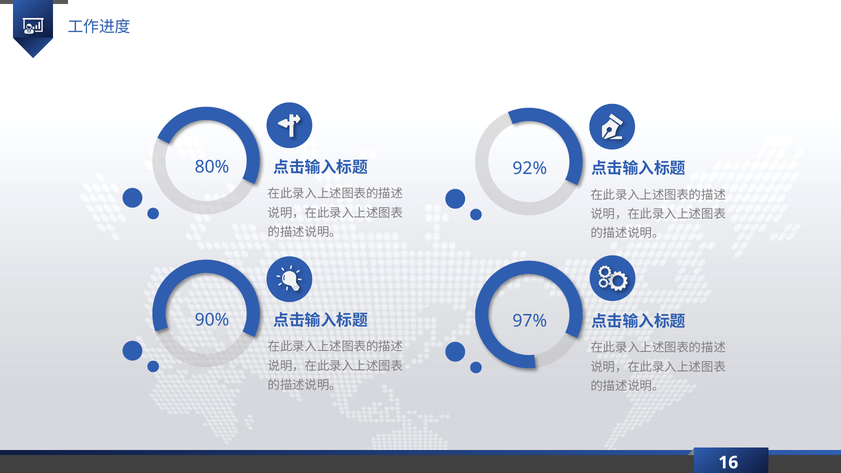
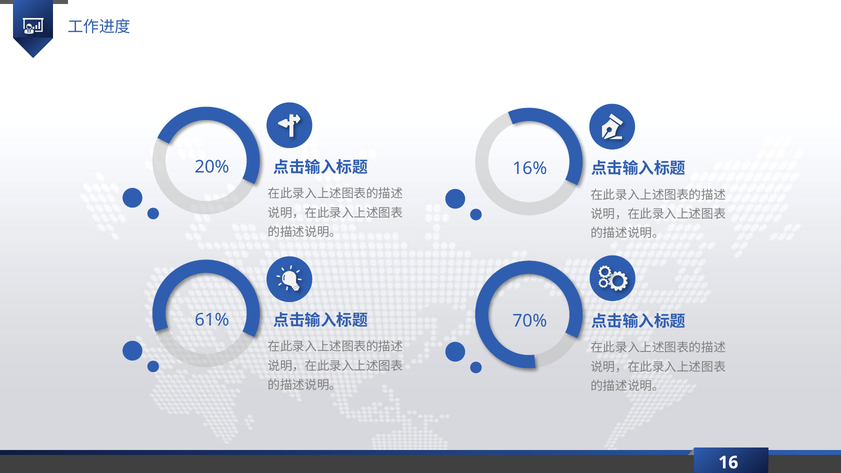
80%: 80% -> 20% (212, 167)
92%: 92% -> 16% (530, 168)
90%: 90% -> 61% (212, 320)
97%: 97% -> 70% (530, 321)
